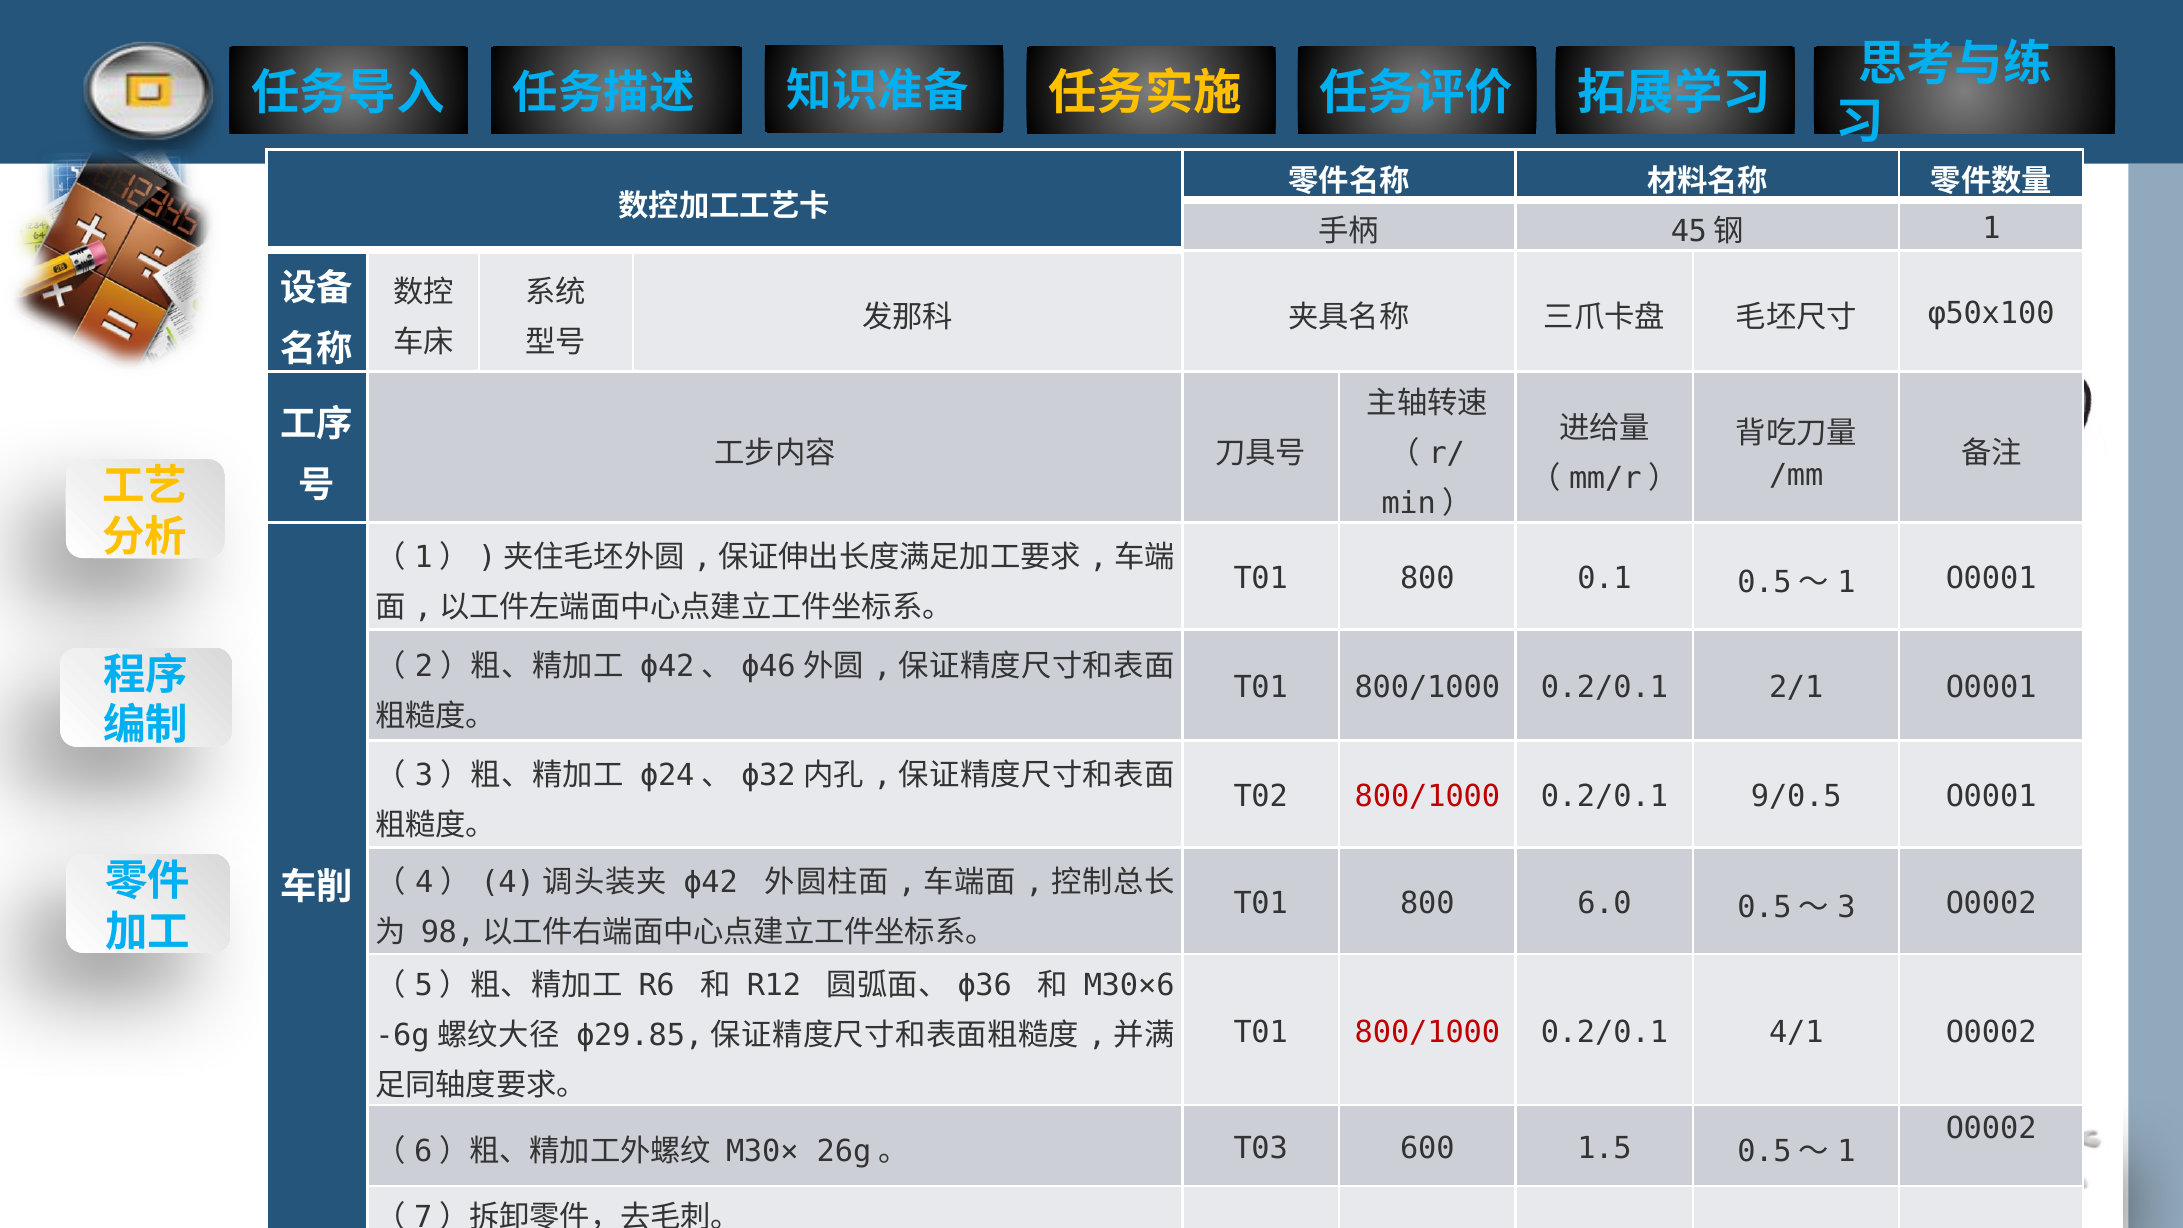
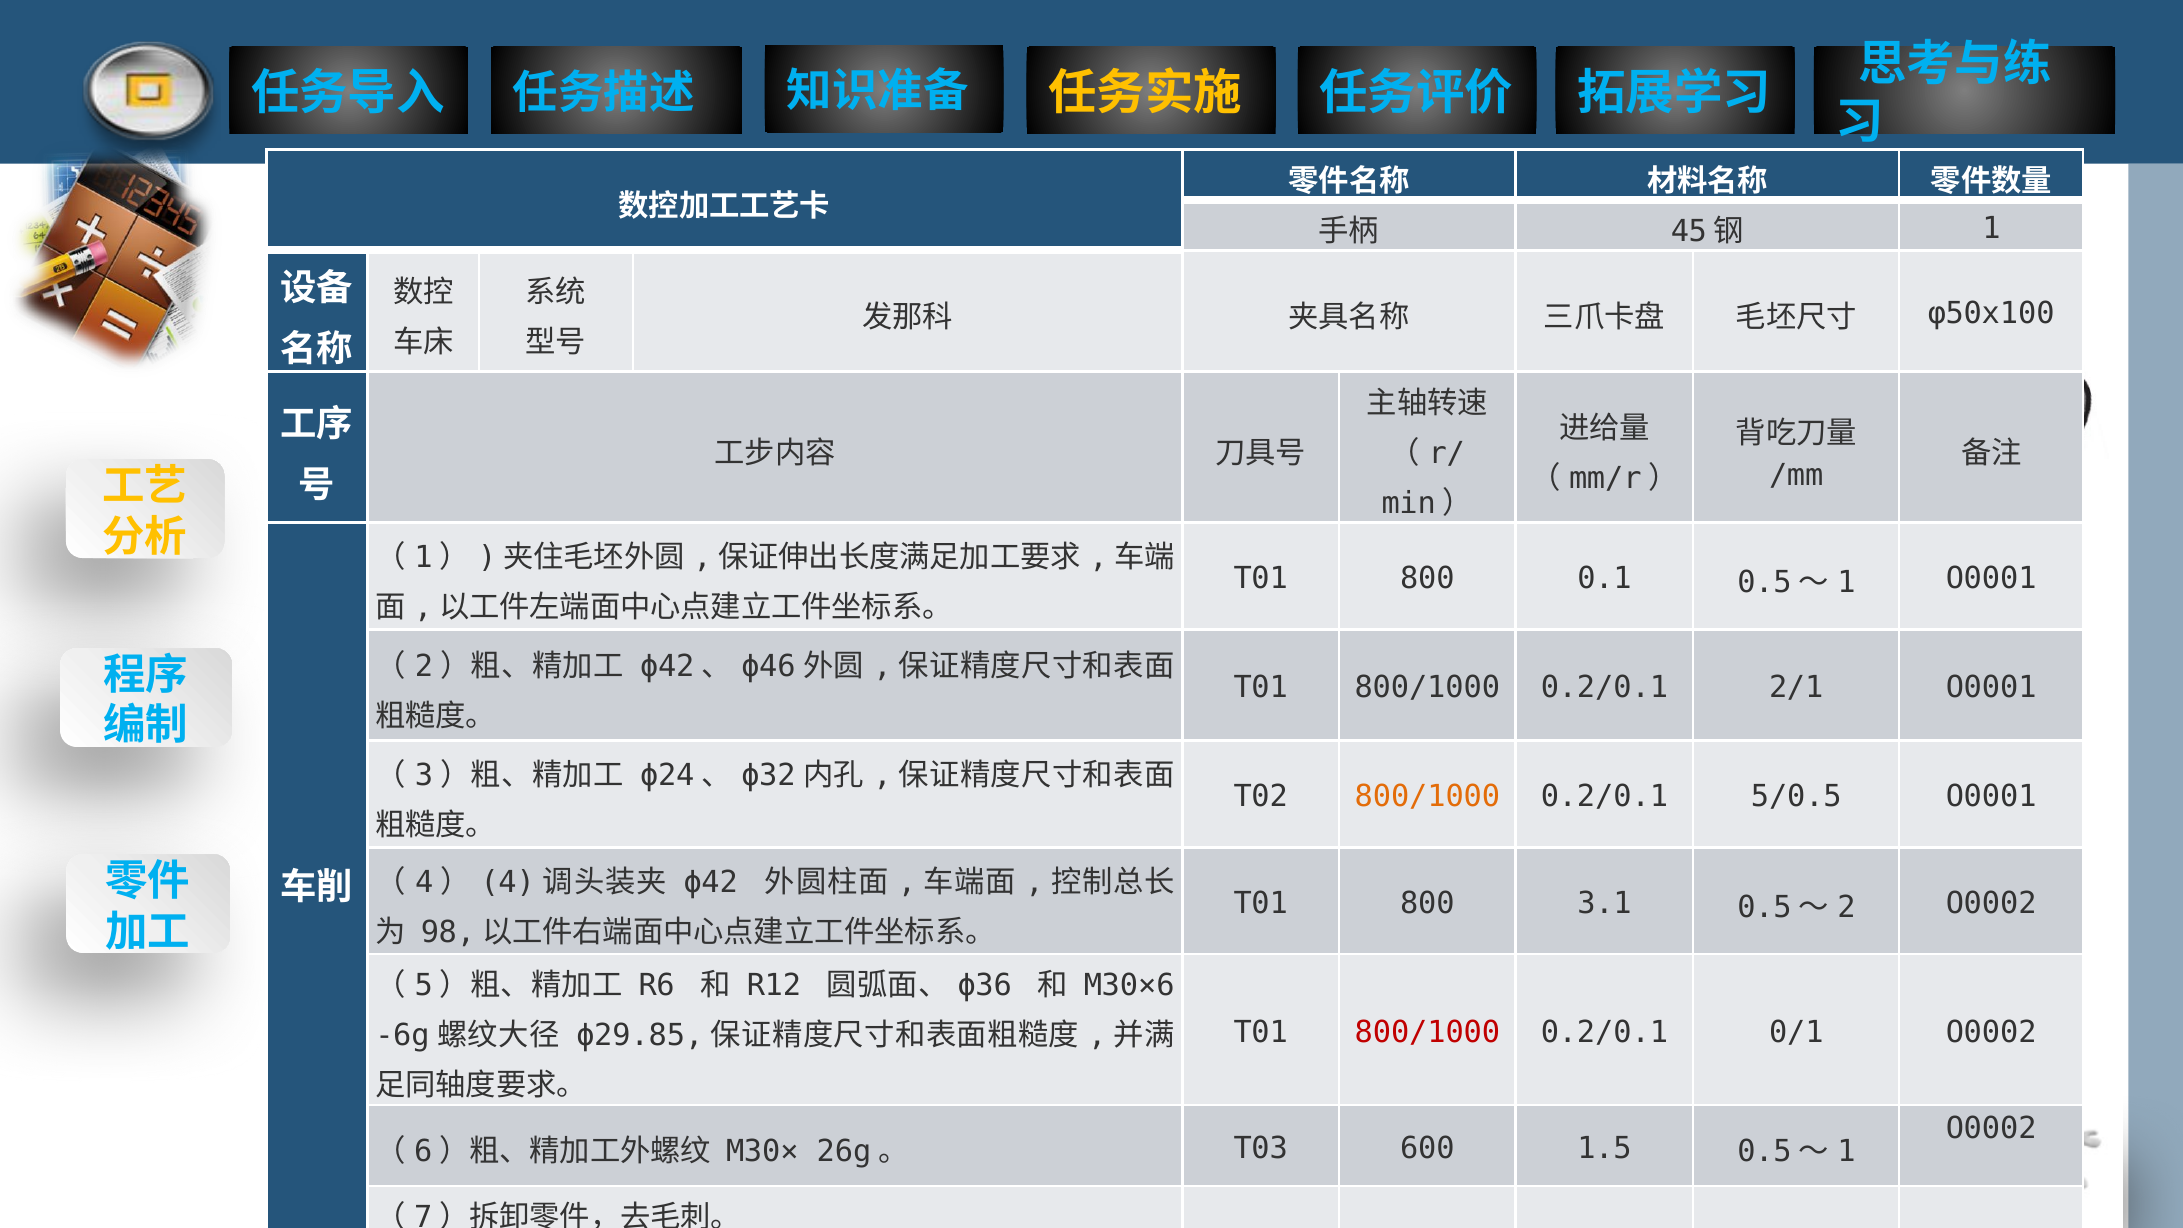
800/1000 colour: red -> orange (1427, 797)
9/0.5: 9/0.5 -> 5/0.5 (1796, 797)
6.0: 6.0 -> 3.1 (1604, 904)
3: 3 -> 2 (1847, 907)
4/1: 4/1 -> 0/1 (1796, 1032)
